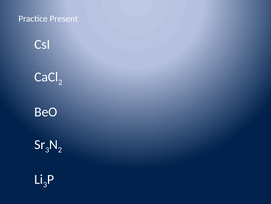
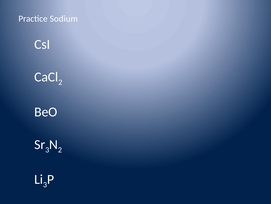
Present: Present -> Sodium (64, 19)
